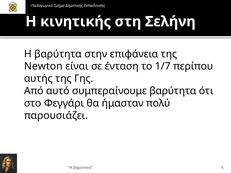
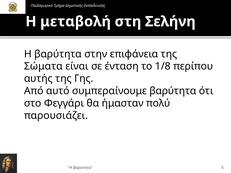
κινητικής: κινητικής -> μεταβολή (76, 22)
Newton: Newton -> Σώματα (43, 66)
1/7: 1/7 -> 1/8 (163, 66)
